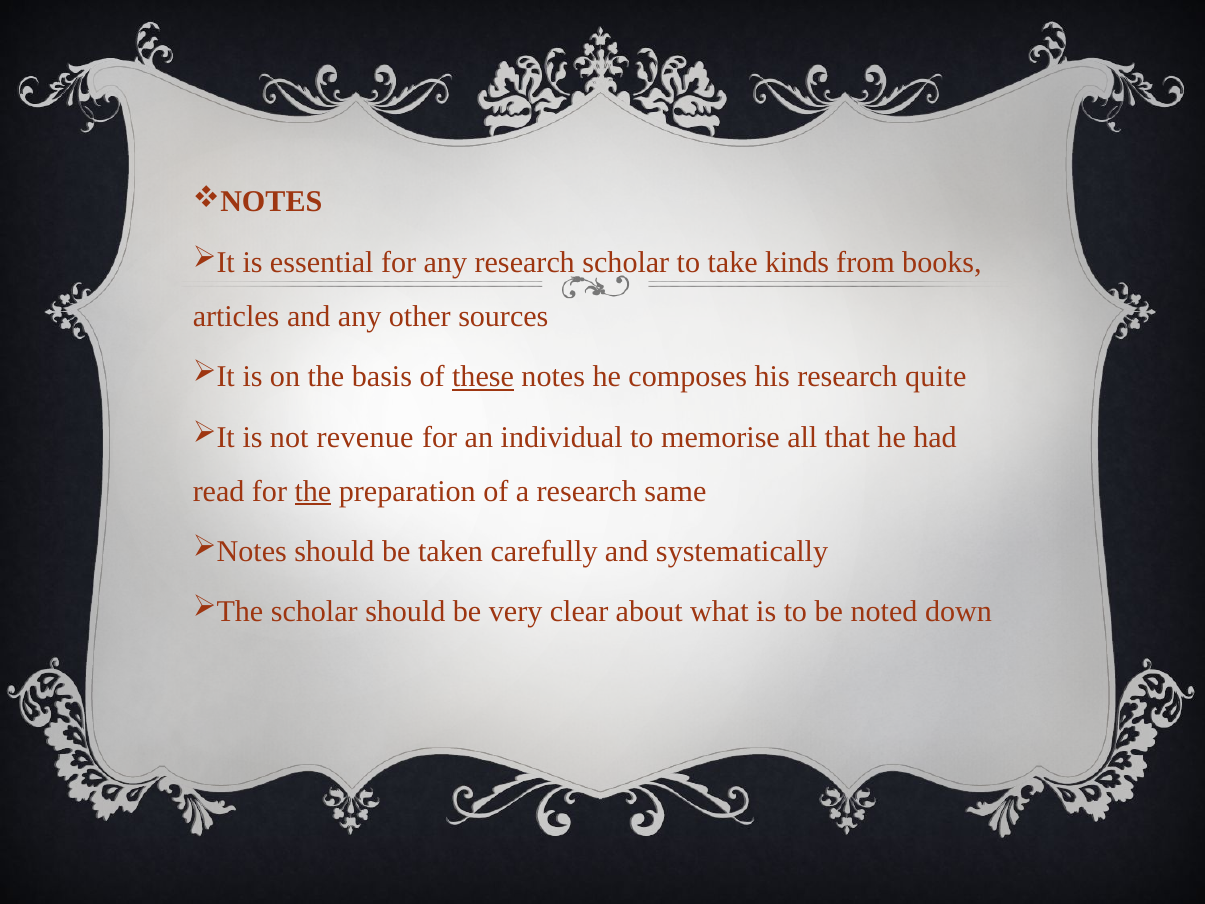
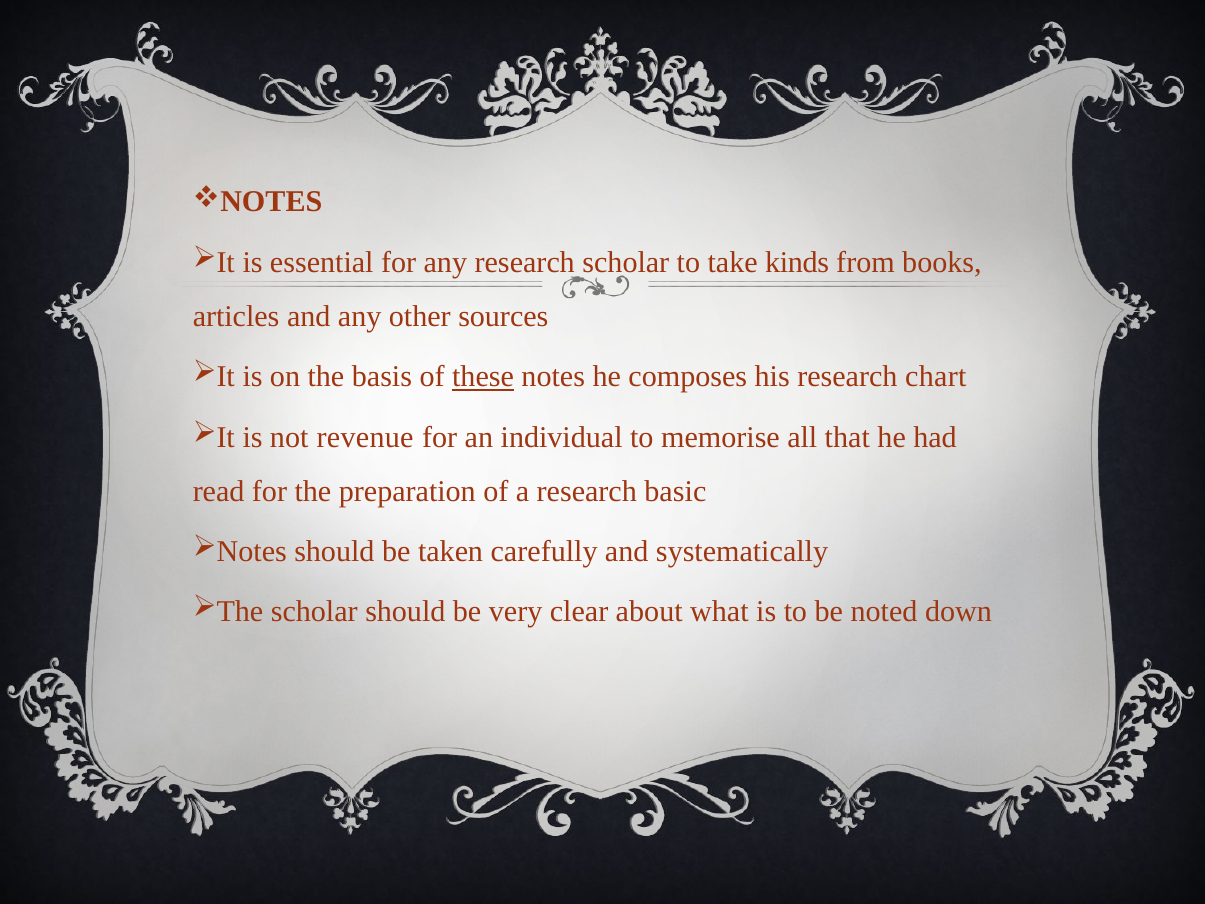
quite: quite -> chart (936, 377)
the underline: present -> none (313, 491)
same: same -> basic (675, 491)
